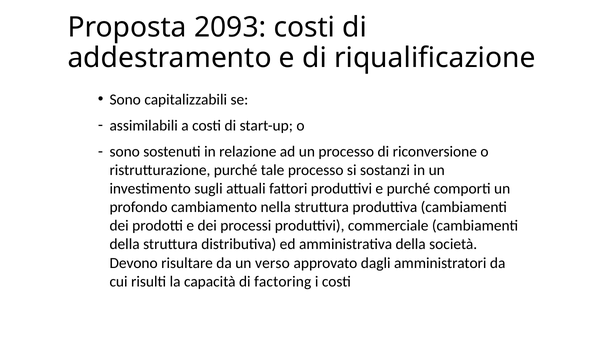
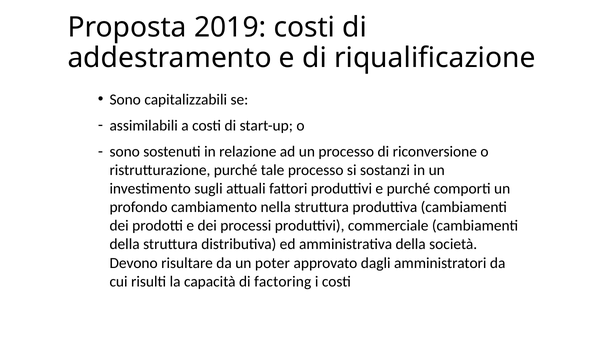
2093: 2093 -> 2019 (230, 27)
verso: verso -> poter (272, 263)
